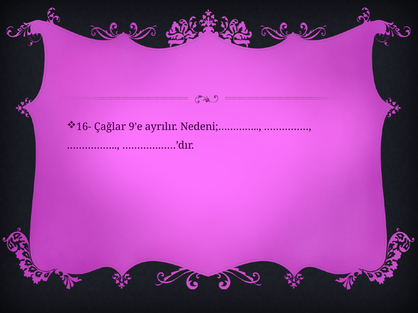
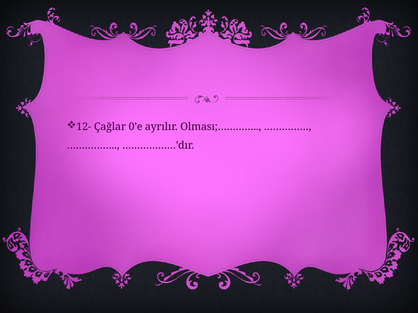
16-: 16- -> 12- (84, 127)
9’e: 9’e -> 0’e (136, 127)
Nedeni;…………: Nedeni;………… -> Olması;………… (221, 127)
